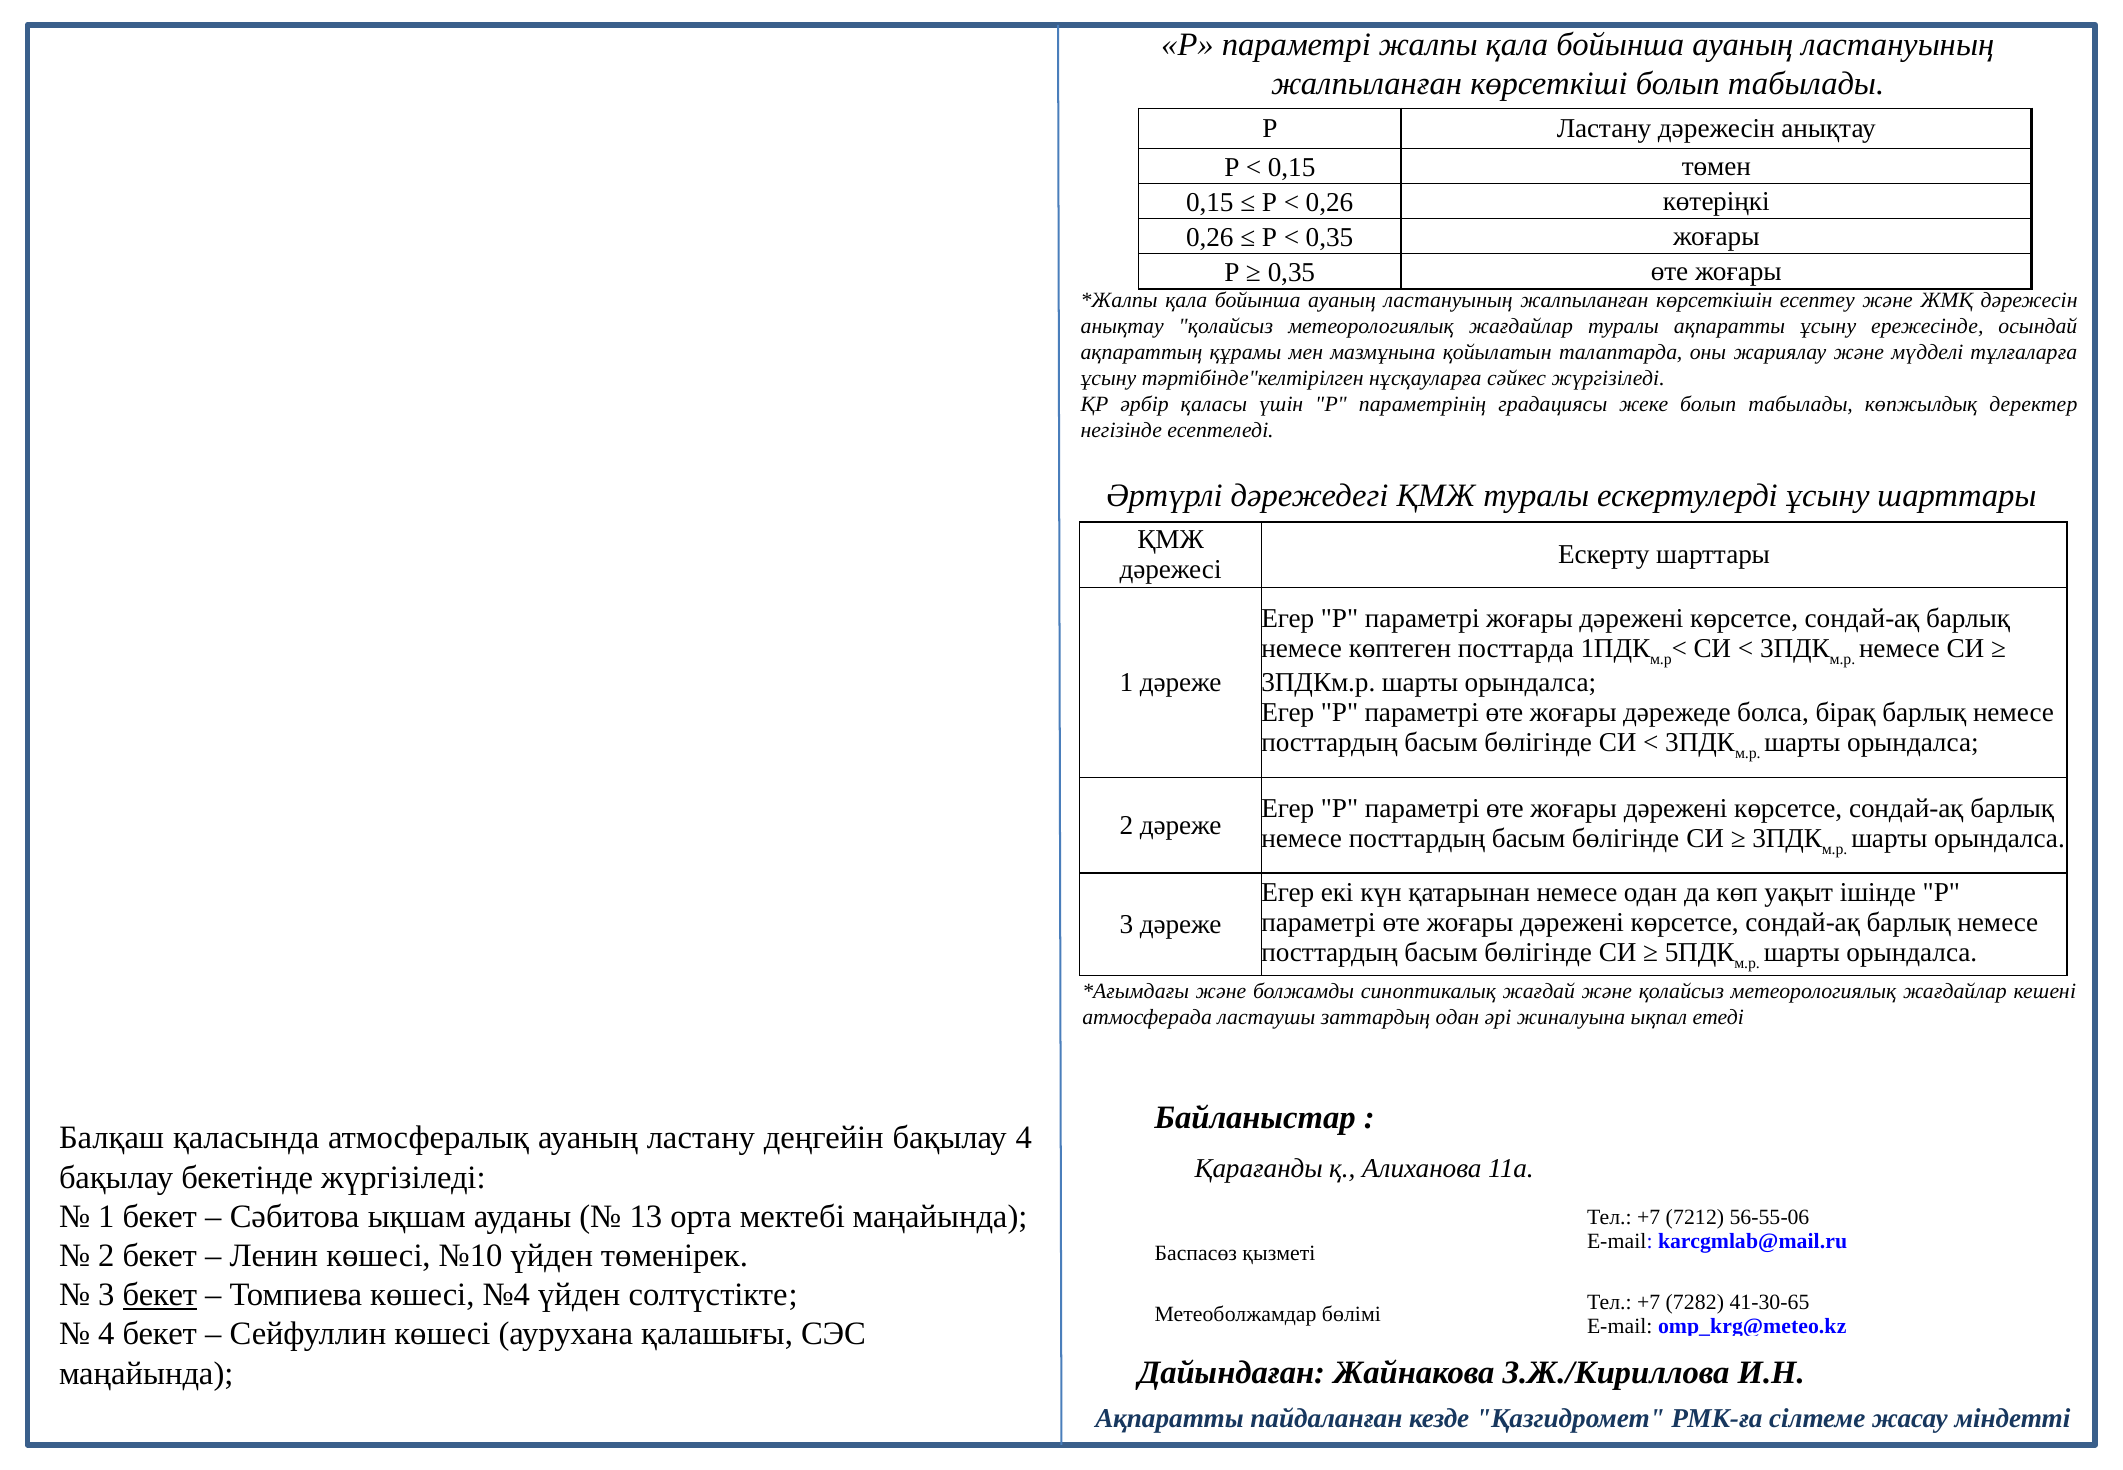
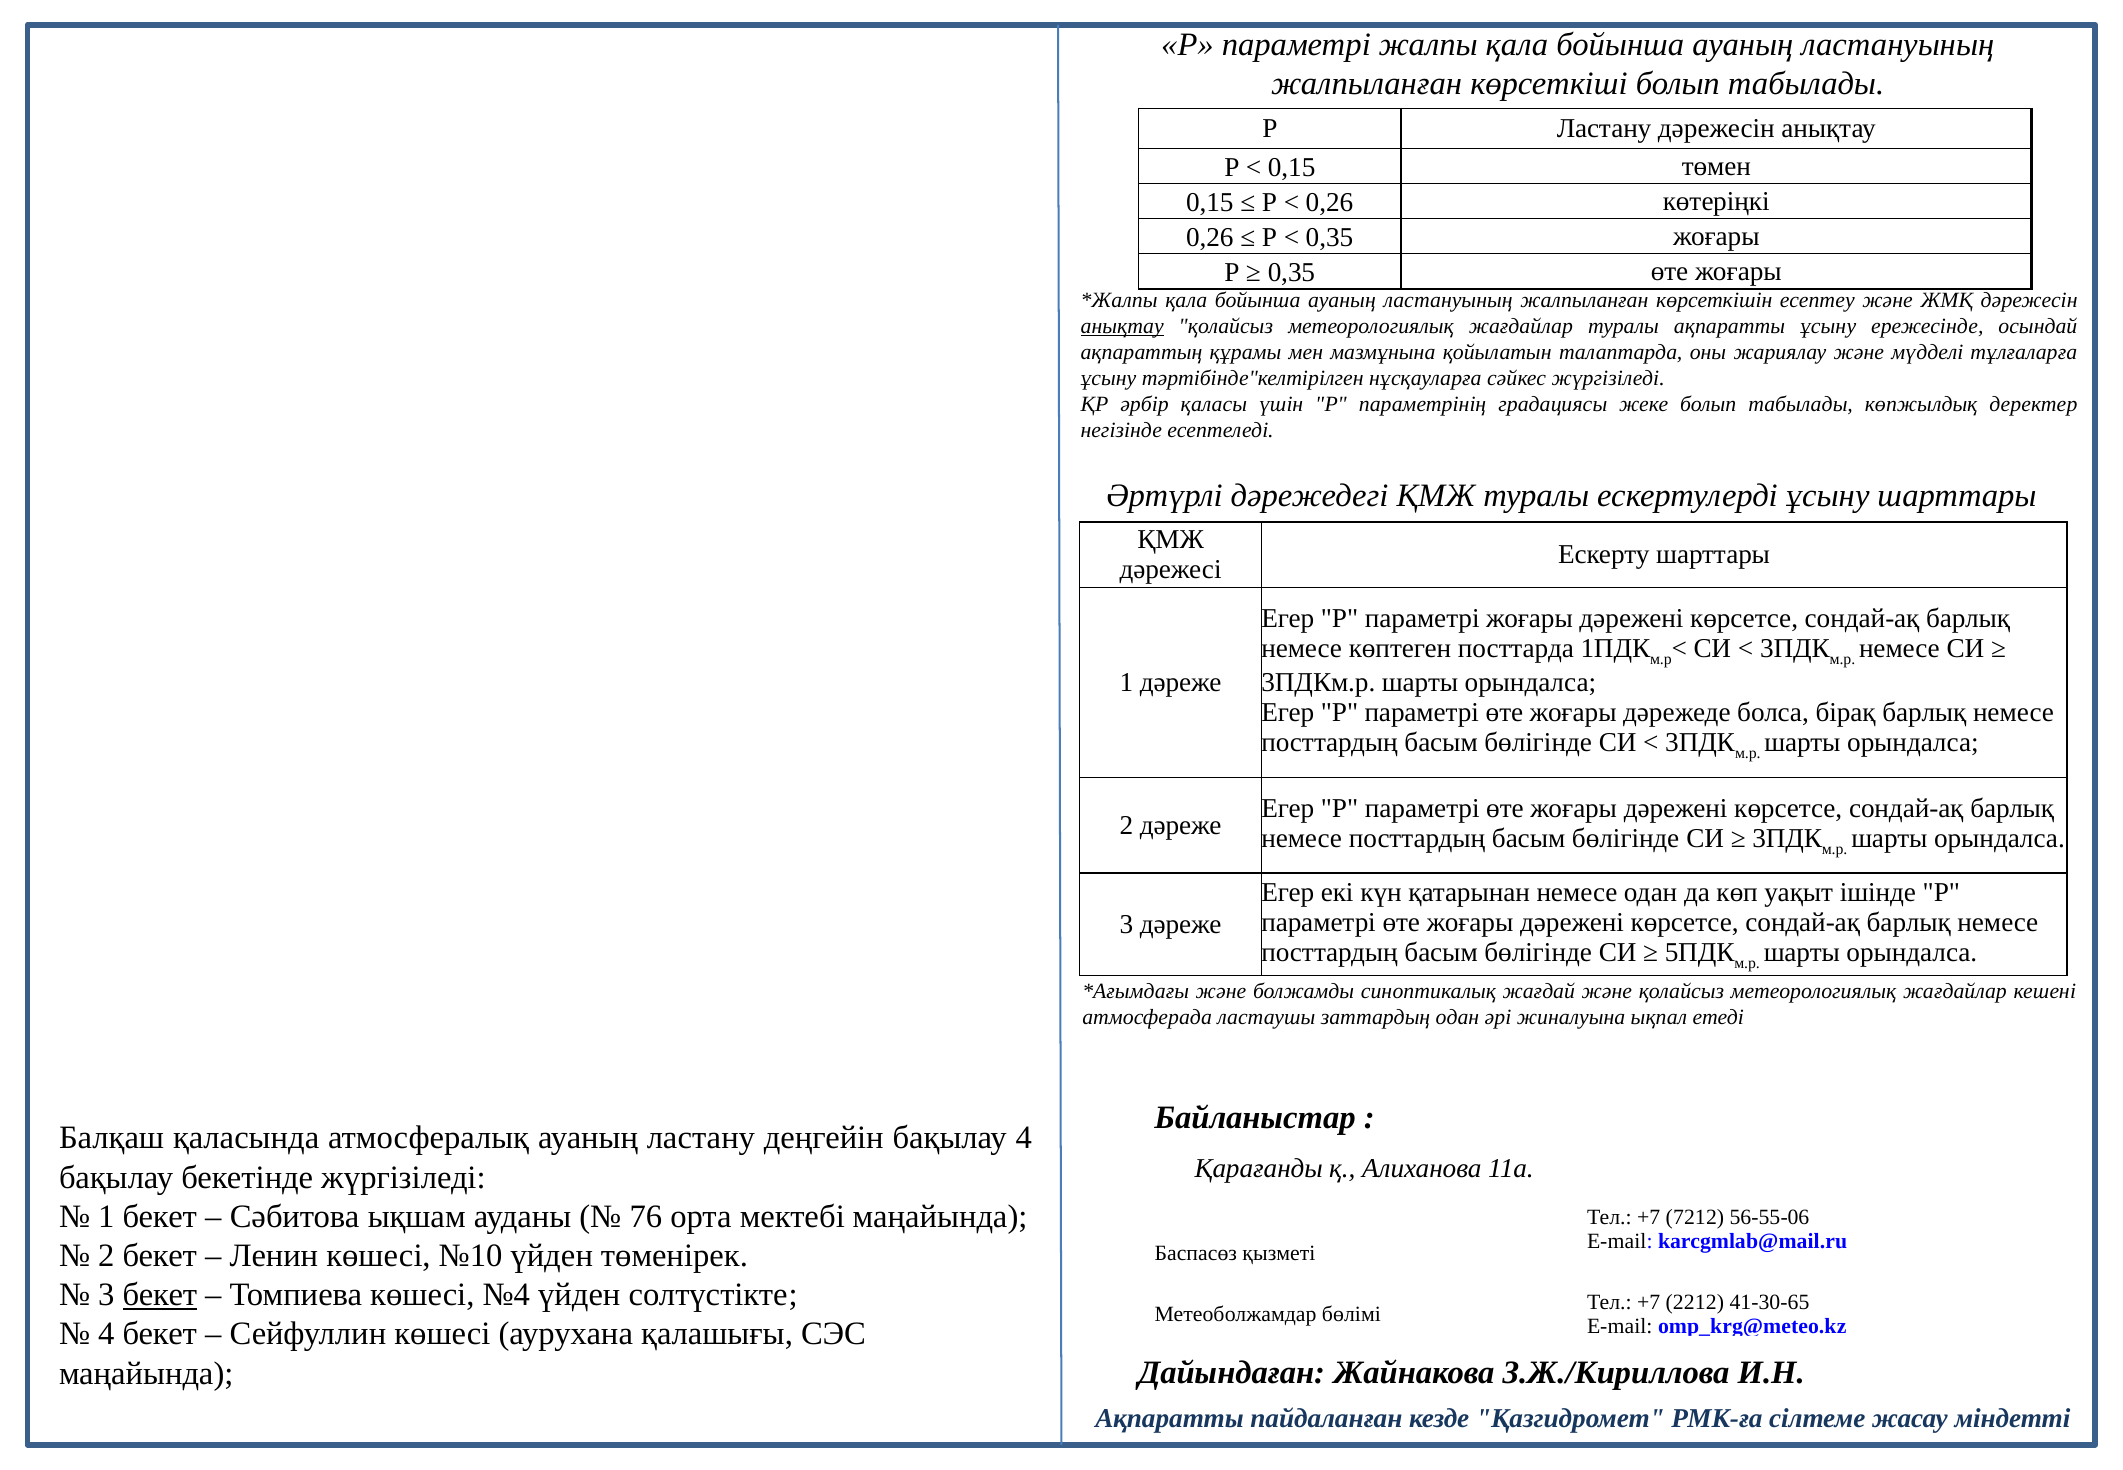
анықтау underline: none -> present (1122, 326)
13: 13 -> 76 (646, 1216)
7282: 7282 -> 2212 (1695, 1302)
